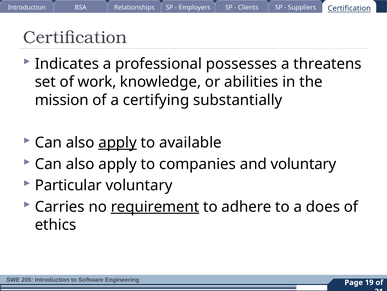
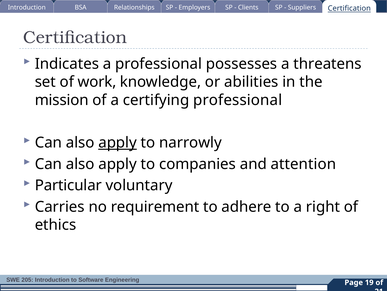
certifying substantially: substantially -> professional (238, 100)
available: available -> narrowly (190, 142)
and voluntary: voluntary -> attention (303, 164)
requirement underline: present -> none (155, 206)
does: does -> right (323, 206)
